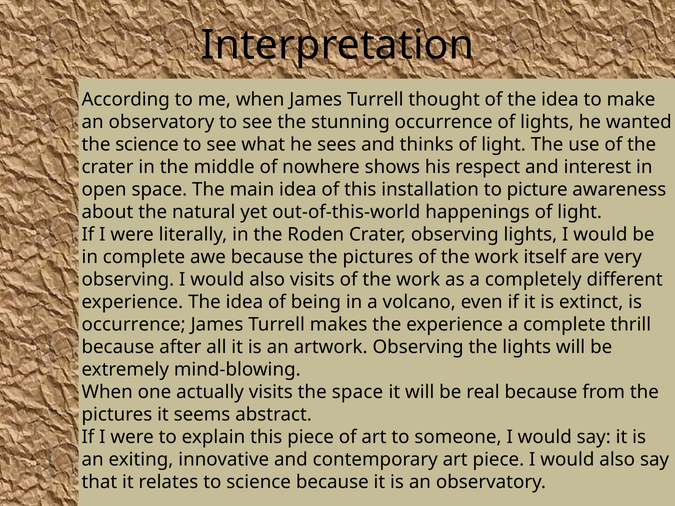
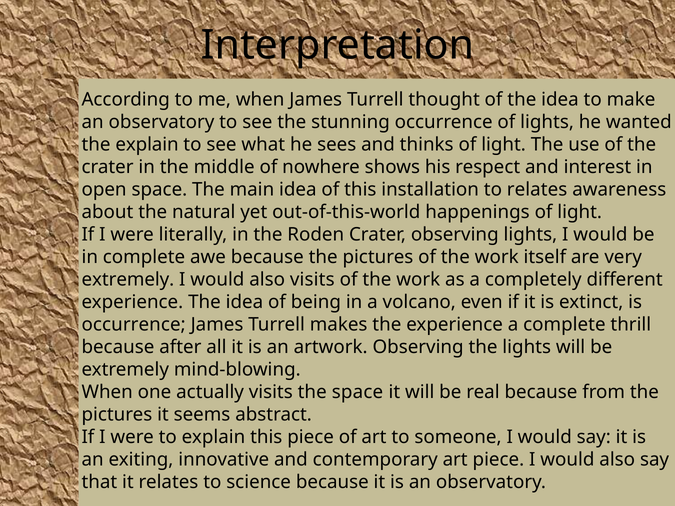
the science: science -> explain (147, 145)
to picture: picture -> relates (537, 190)
observing: observing -> extremely (128, 280)
